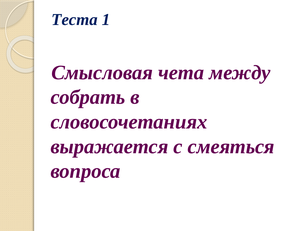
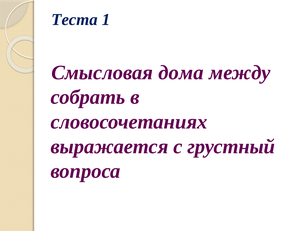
чета: чета -> дома (181, 73)
смеяться: смеяться -> грустный (231, 146)
